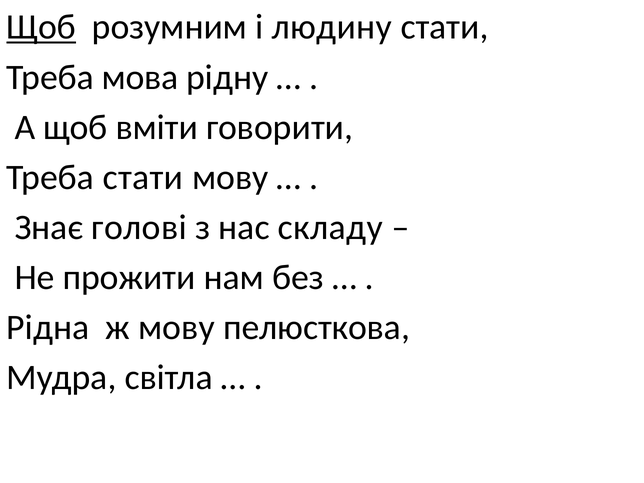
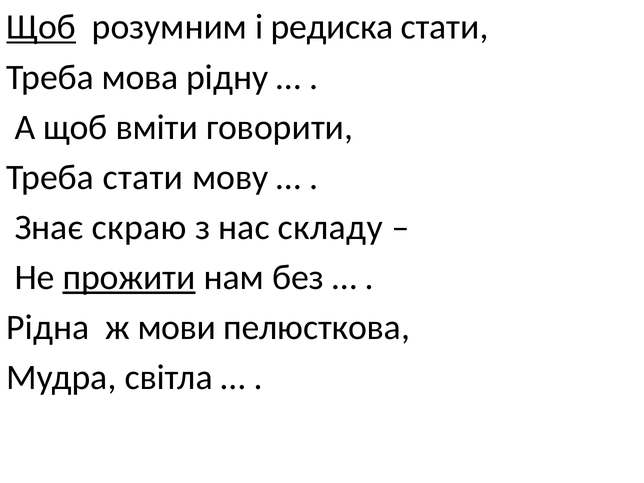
людину: людину -> редиска (332, 27)
голові: голові -> скраю (139, 227)
прожити underline: none -> present (129, 277)
ж мову: мову -> мови (177, 327)
